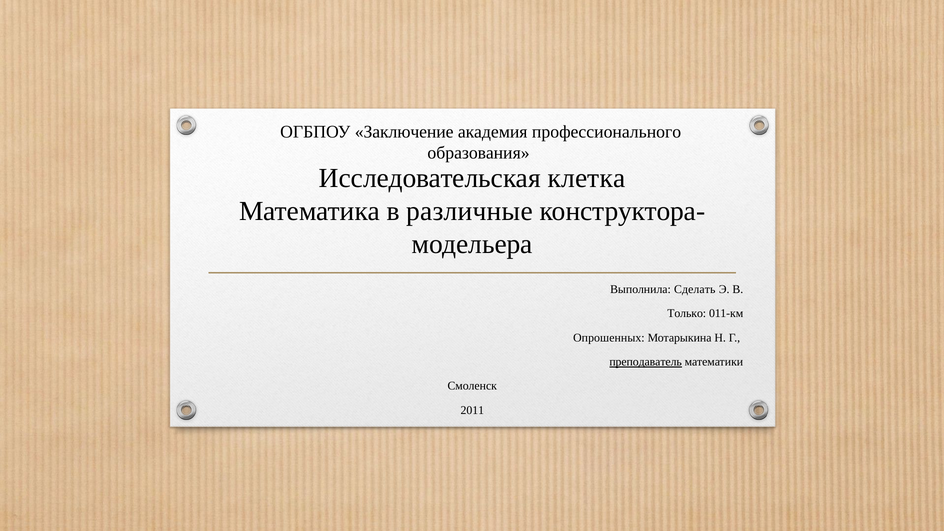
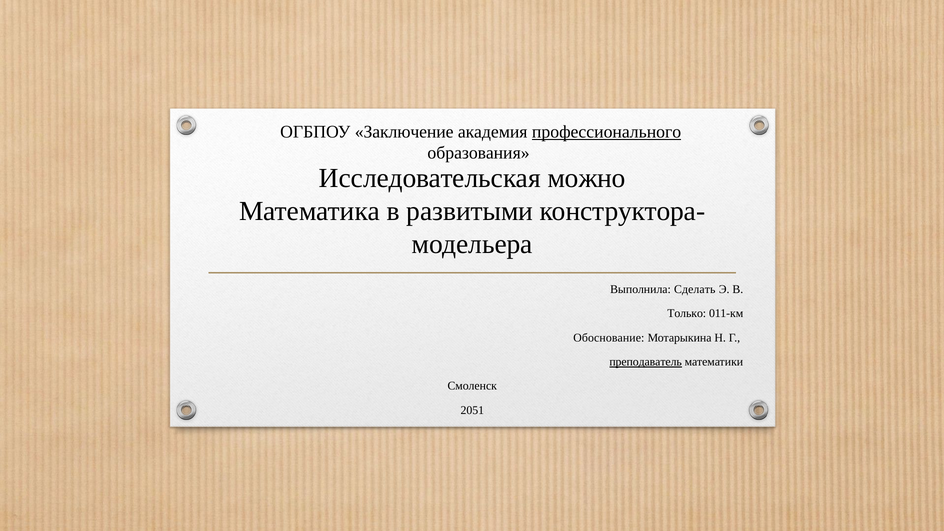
профессионального underline: none -> present (607, 132)
клетка: клетка -> можно (587, 178)
различные: различные -> развитыми (470, 211)
Опрошенных: Опрошенных -> Обоснование (609, 338)
2011: 2011 -> 2051 (472, 410)
